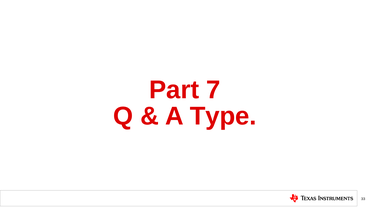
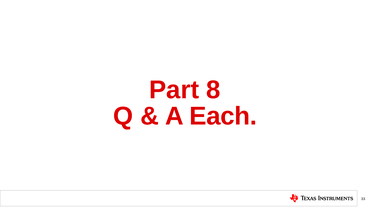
7: 7 -> 8 (213, 90)
Type: Type -> Each (223, 116)
